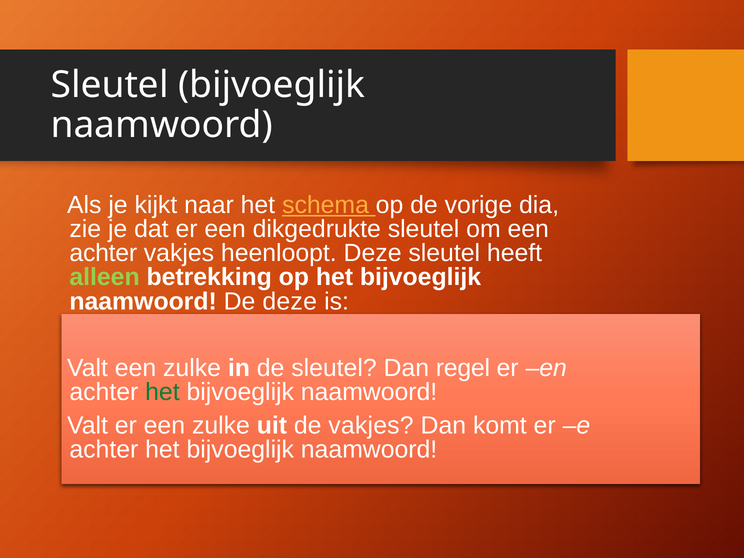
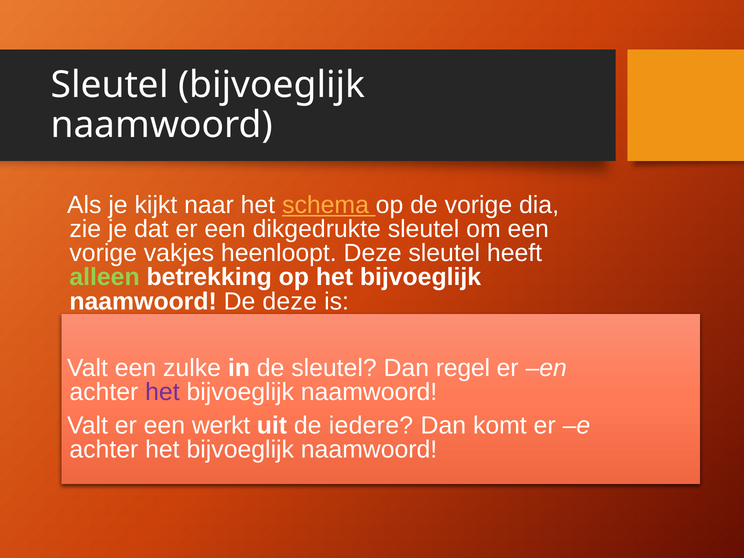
achter: achter -> vorige (103, 253)
het colour: green -> purple (162, 392)
er een zulke: zulke -> werkt (221, 426)
de vakjes: vakjes -> iedere (371, 426)
